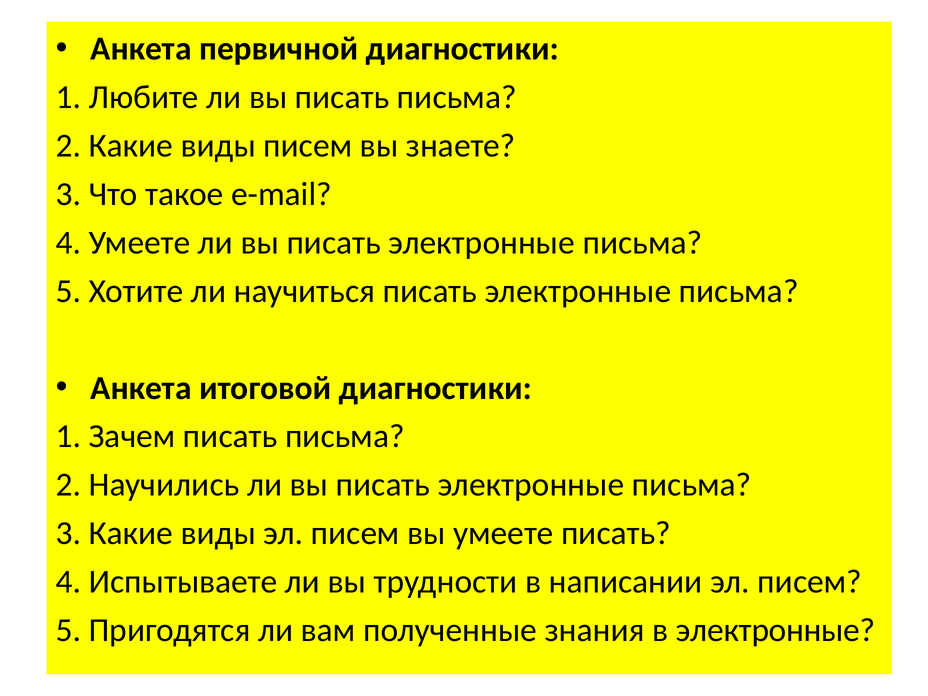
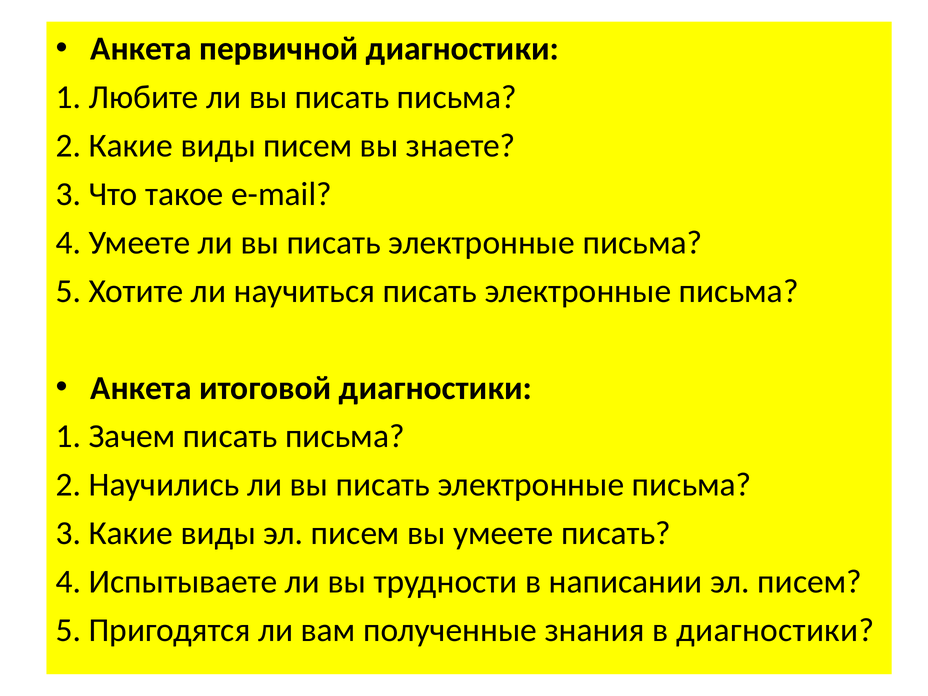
в электронные: электронные -> диагностики (775, 630)
